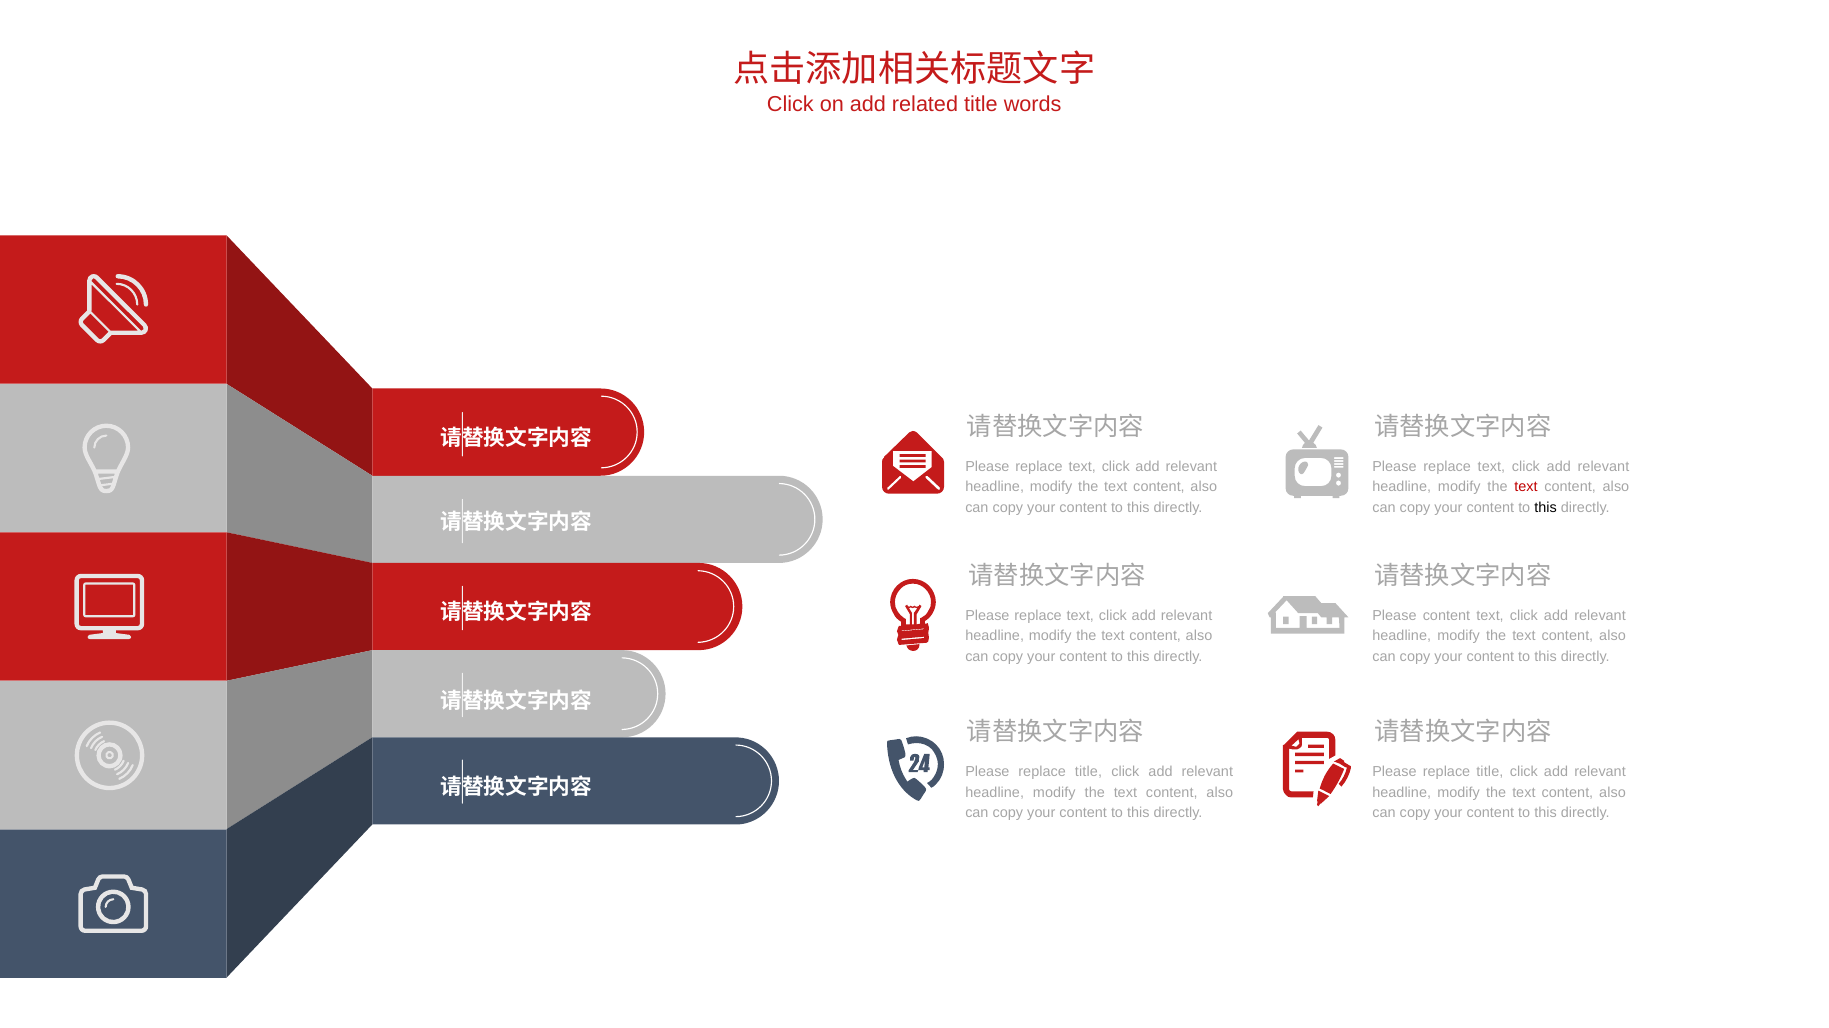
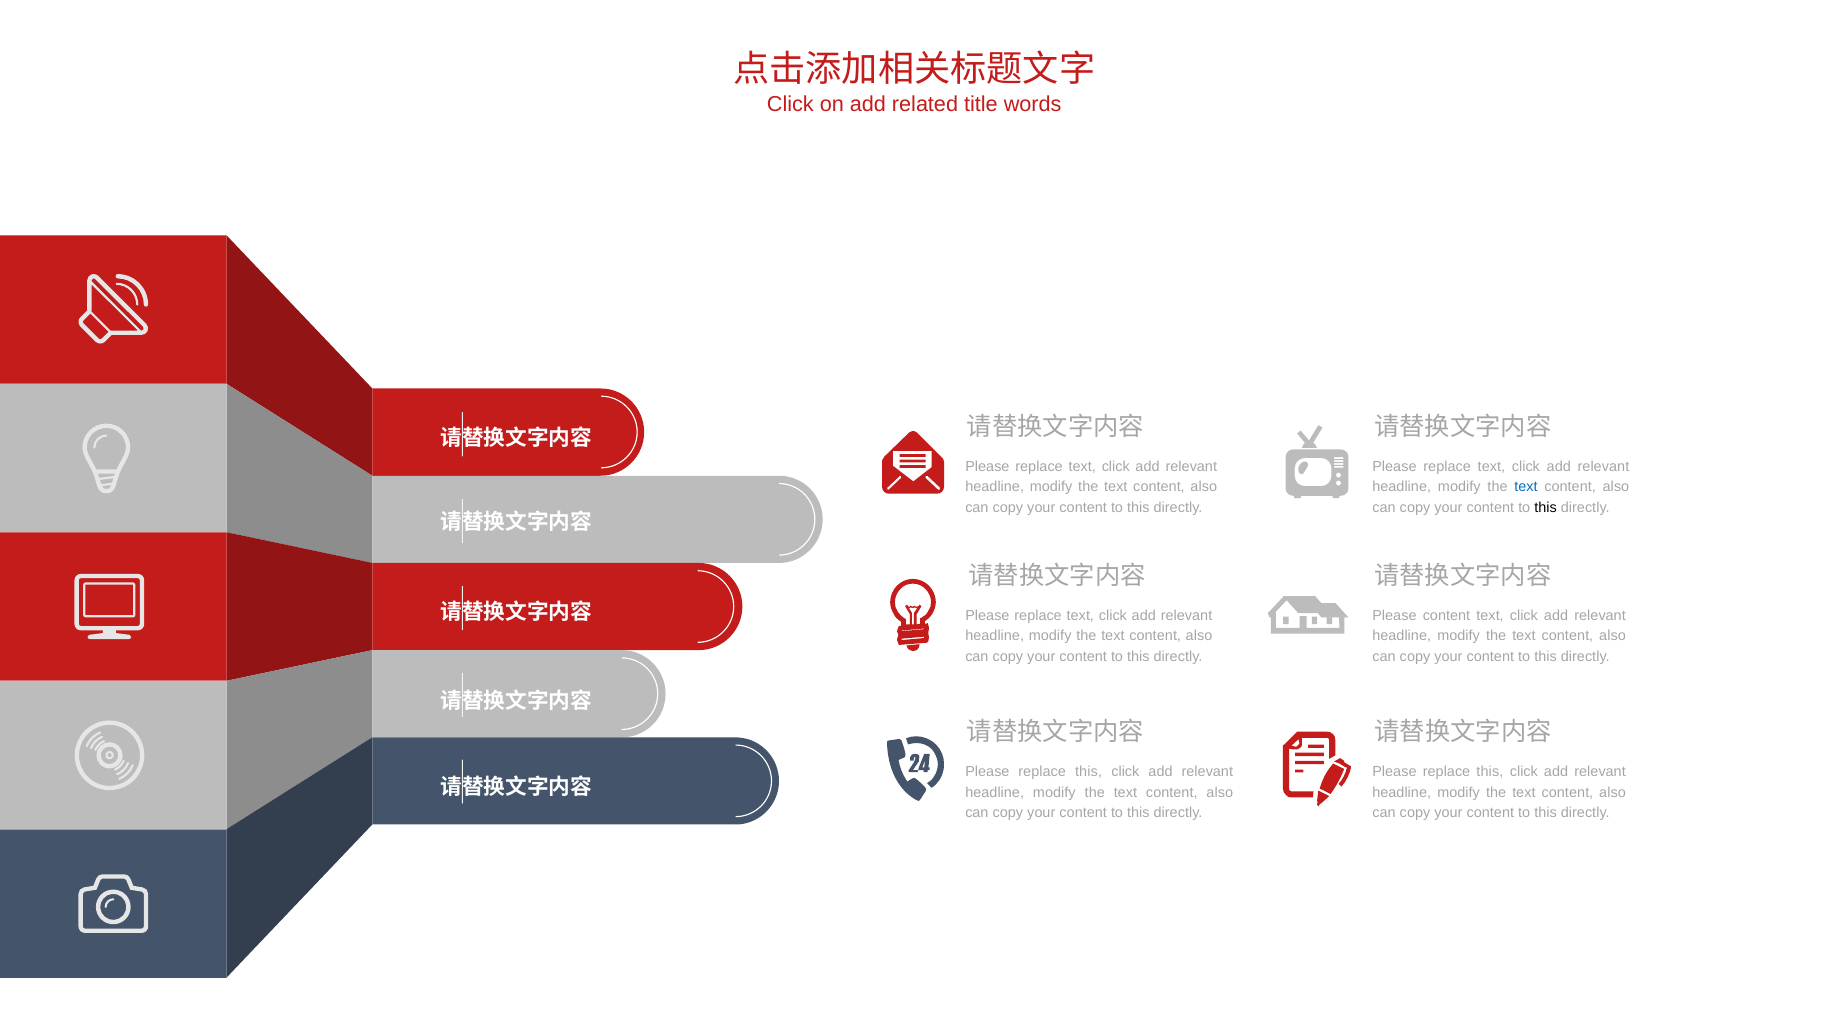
text colour: red -> blue (1526, 487)
title: title -> this (1089, 772)
title: title -> this (1490, 772)
